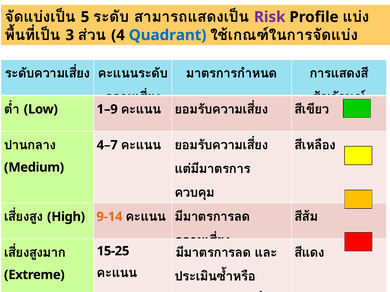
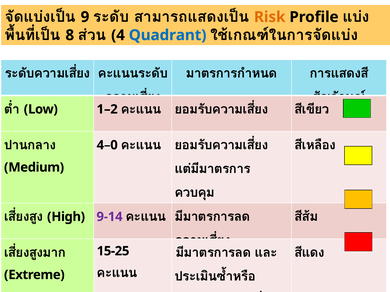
5: 5 -> 9 (85, 17)
Risk colour: purple -> orange (270, 17)
3: 3 -> 8 (70, 35)
1–9: 1–9 -> 1–2 (107, 109)
4–7: 4–7 -> 4–0 (107, 145)
9-14 colour: orange -> purple (110, 217)
